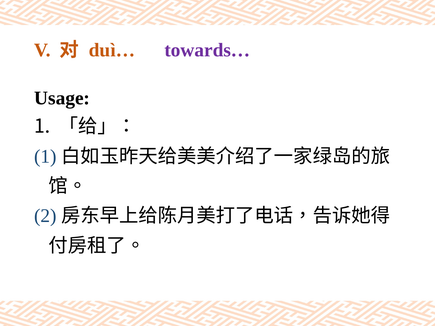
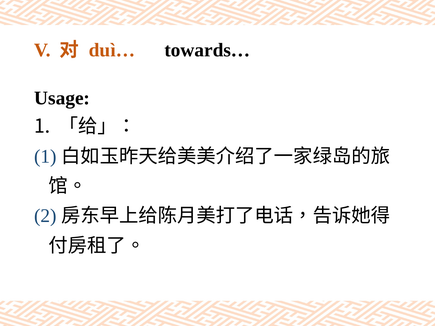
towards… colour: purple -> black (207, 50)
